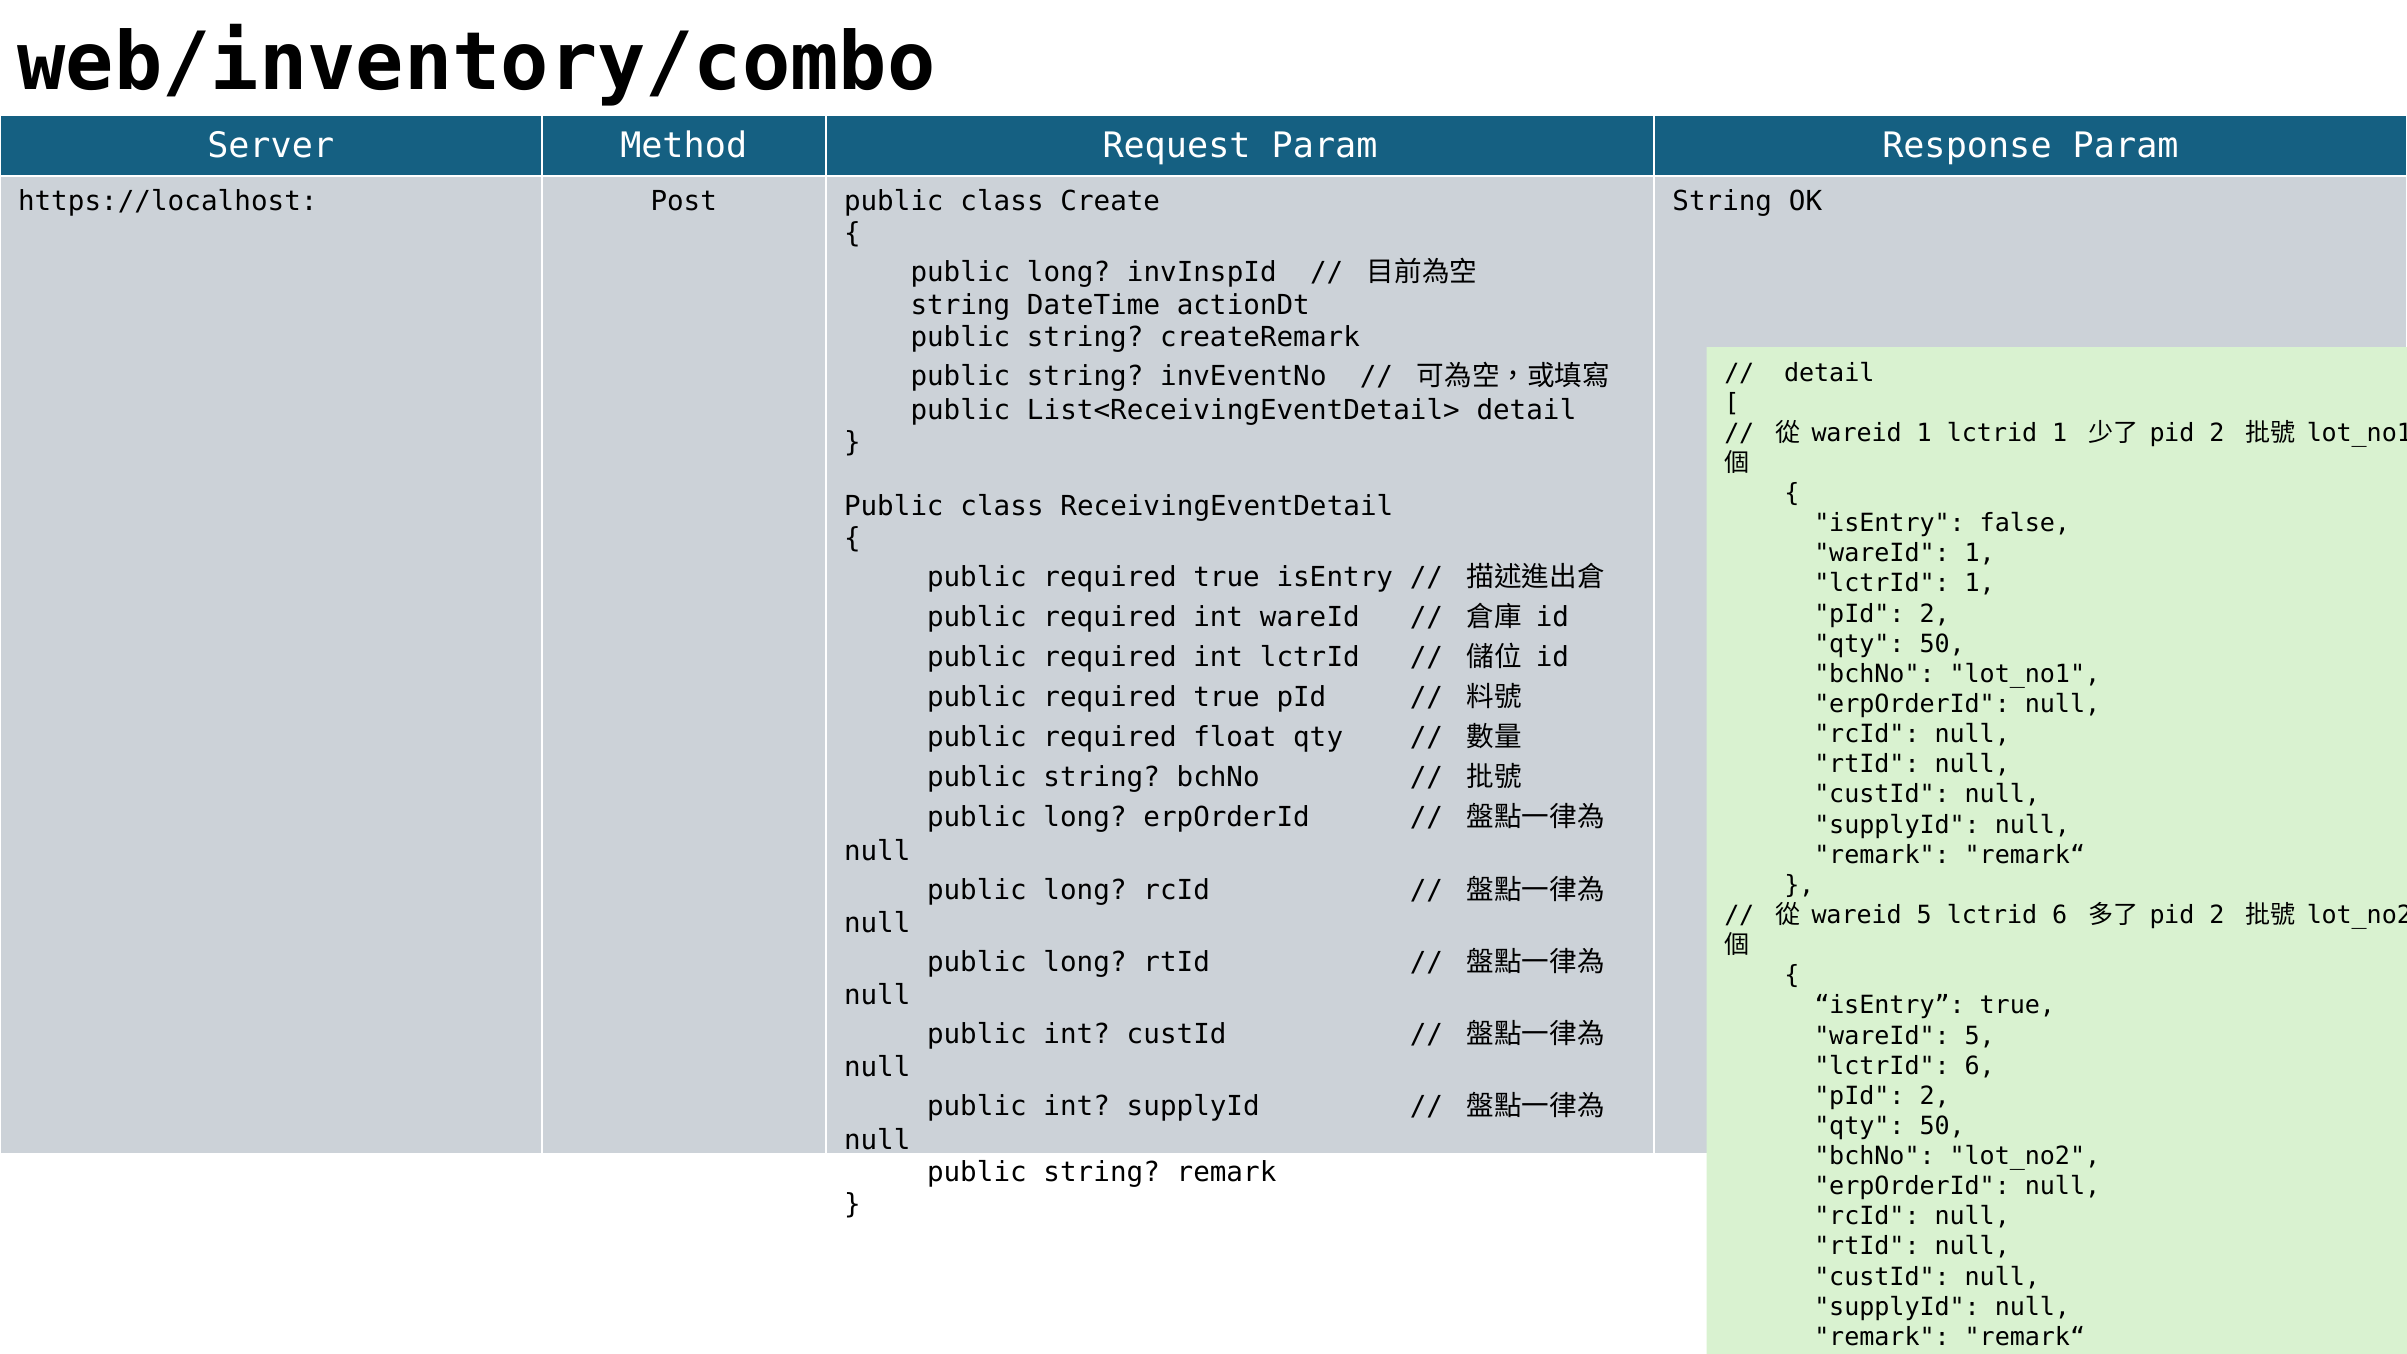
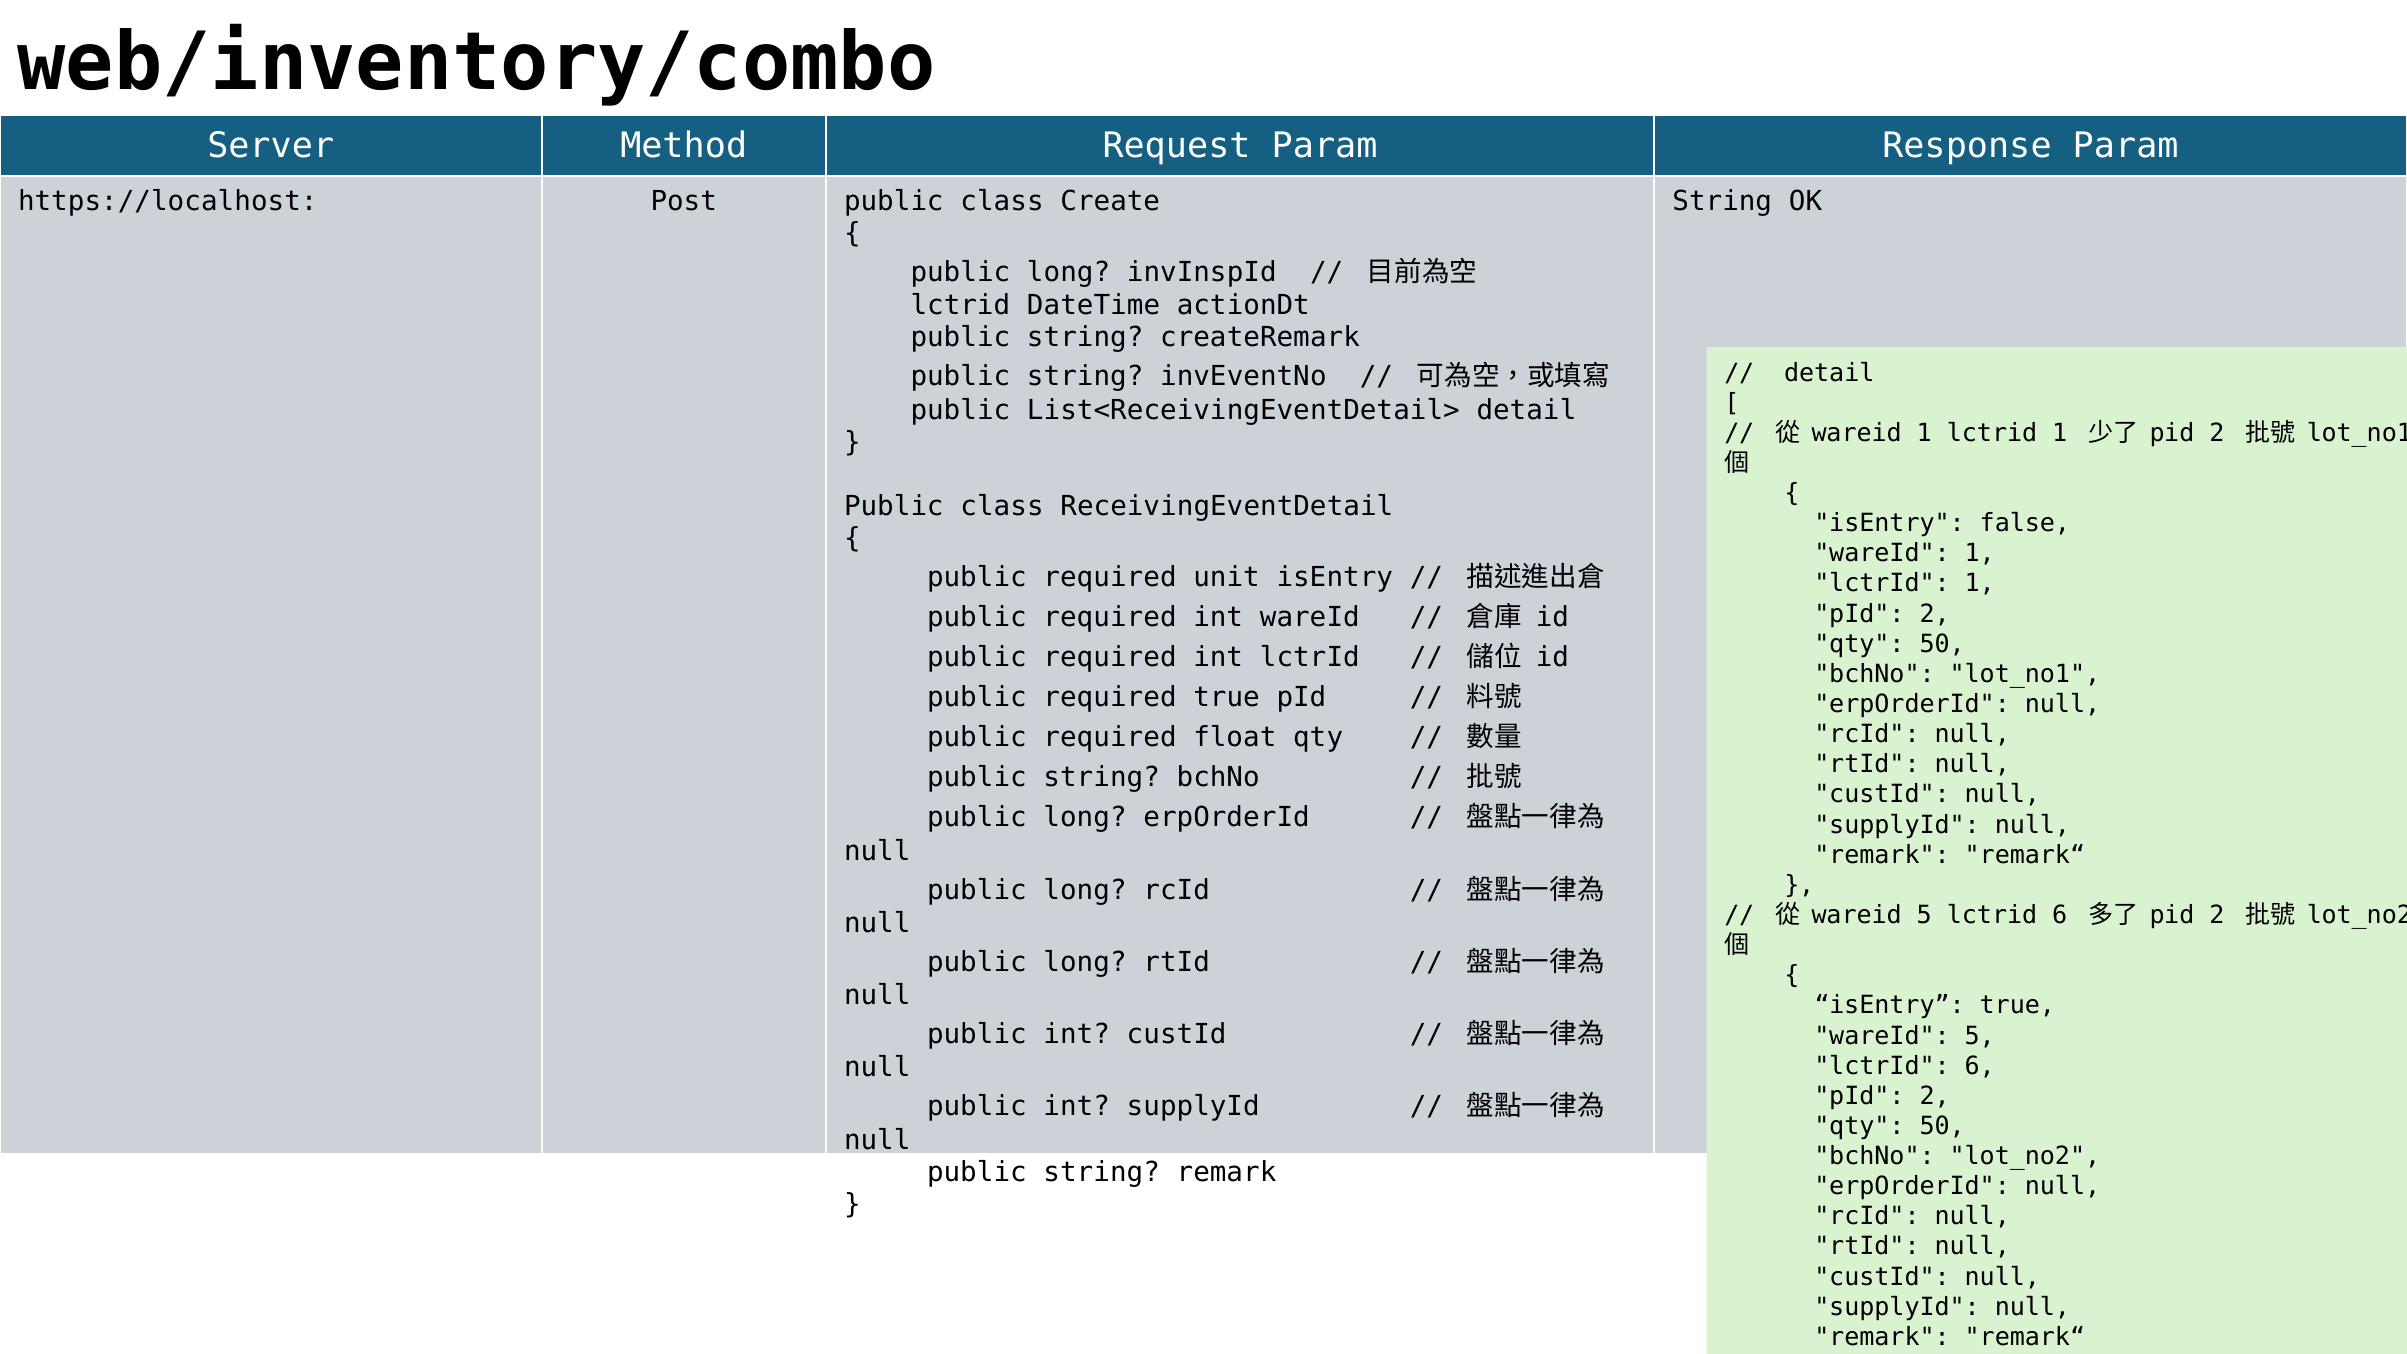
string: string -> lctrid (960, 306)
true: true -> unit (1227, 578)
